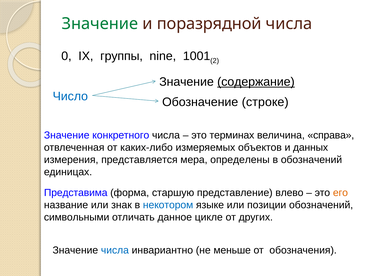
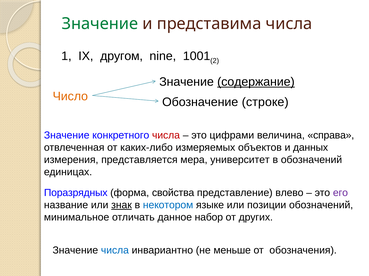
поразрядной: поразрядной -> представима (209, 24)
0: 0 -> 1 (66, 56)
группы: группы -> другом (122, 56)
Число colour: blue -> orange (70, 97)
числа colour: black -> red (166, 136)
терминах: терминах -> цифрами (232, 136)
определены: определены -> университет (240, 160)
Представима: Представима -> Поразрядных (76, 193)
старшую: старшую -> свойства (173, 193)
его colour: orange -> purple (340, 193)
знак underline: none -> present (122, 205)
символьными: символьными -> минимальное (77, 218)
цикле: цикле -> набор (209, 218)
